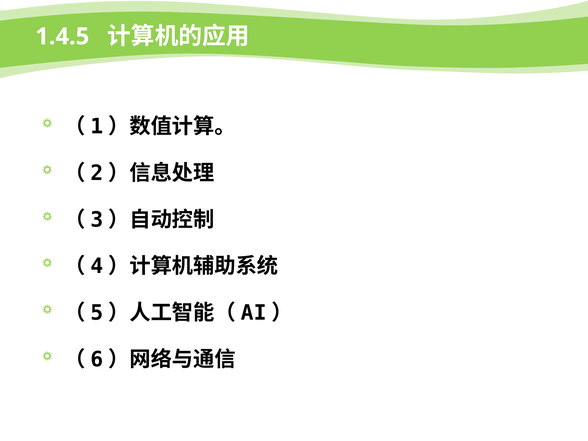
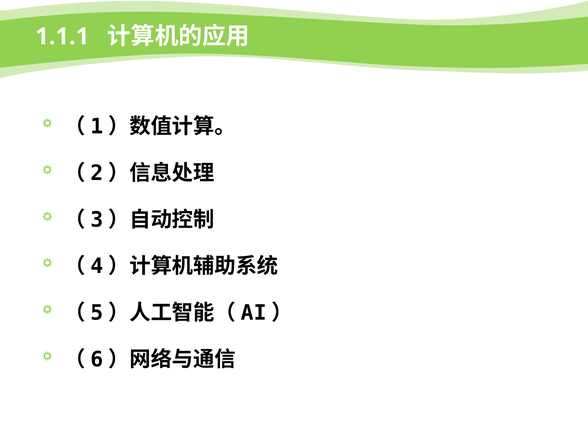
1.4.5: 1.4.5 -> 1.1.1 (62, 36)
